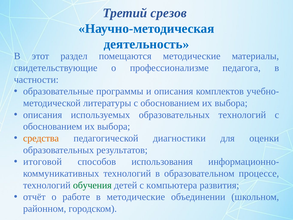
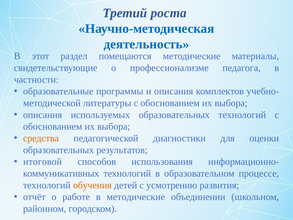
срезов: срезов -> роста (169, 13)
обучения colour: green -> orange (92, 185)
компьютера: компьютера -> усмотрению (172, 185)
